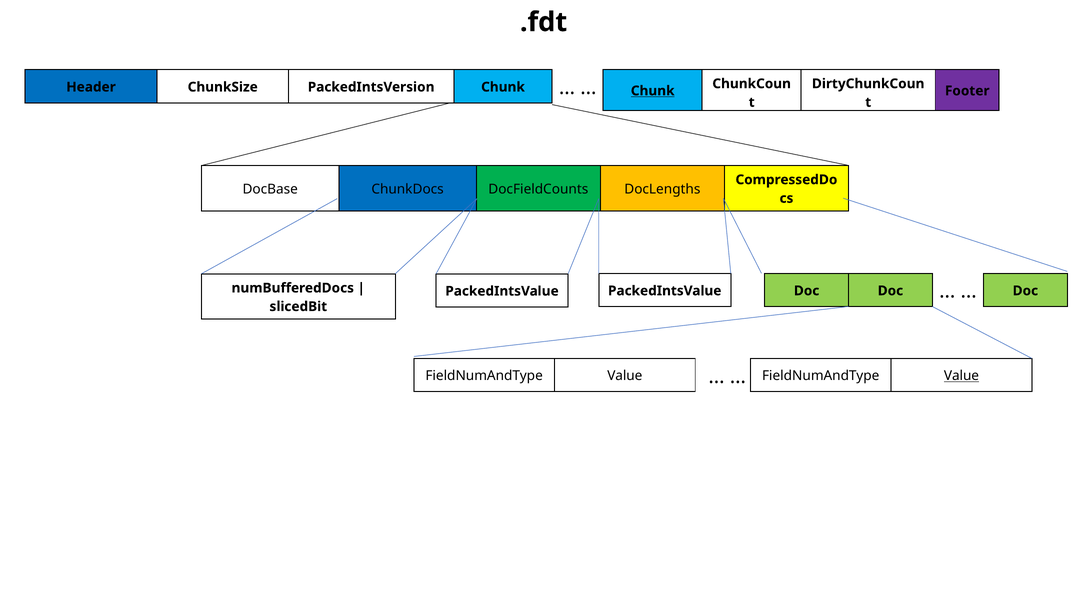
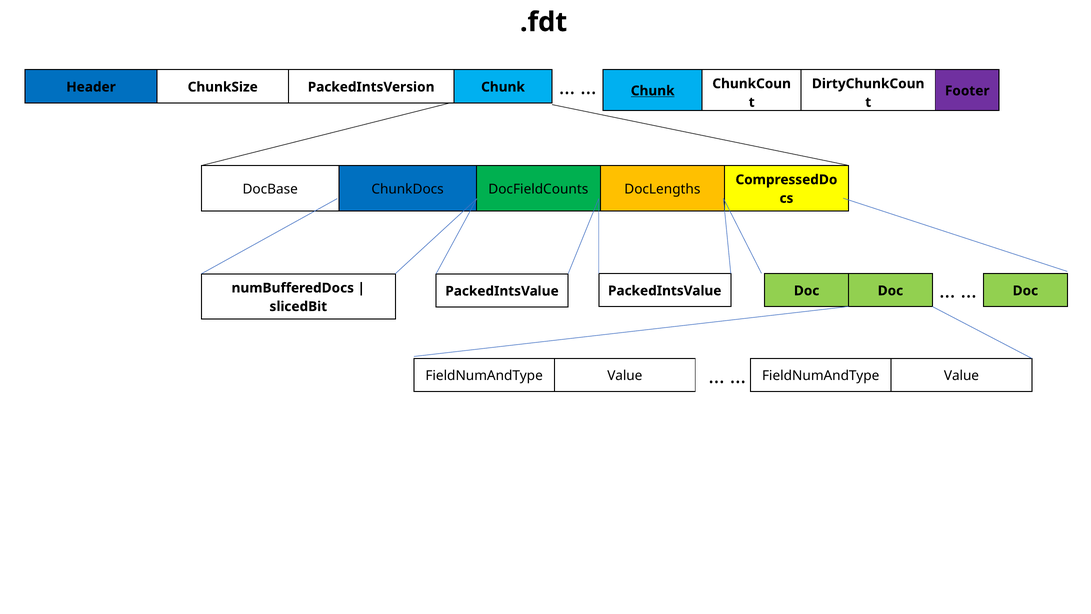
Value underline: present -> none (961, 376)
